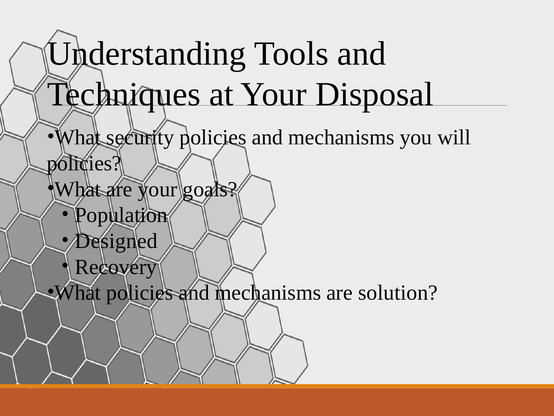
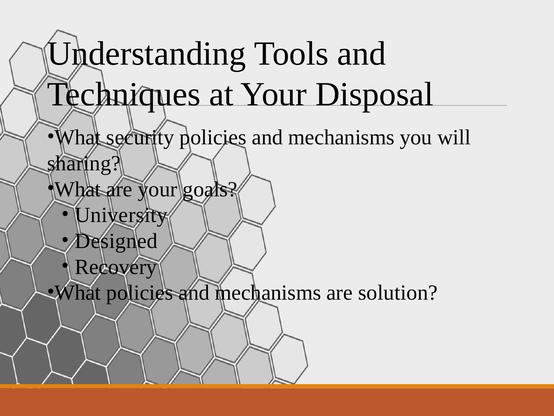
policies: policies -> sharing (84, 163)
Population: Population -> University (121, 215)
